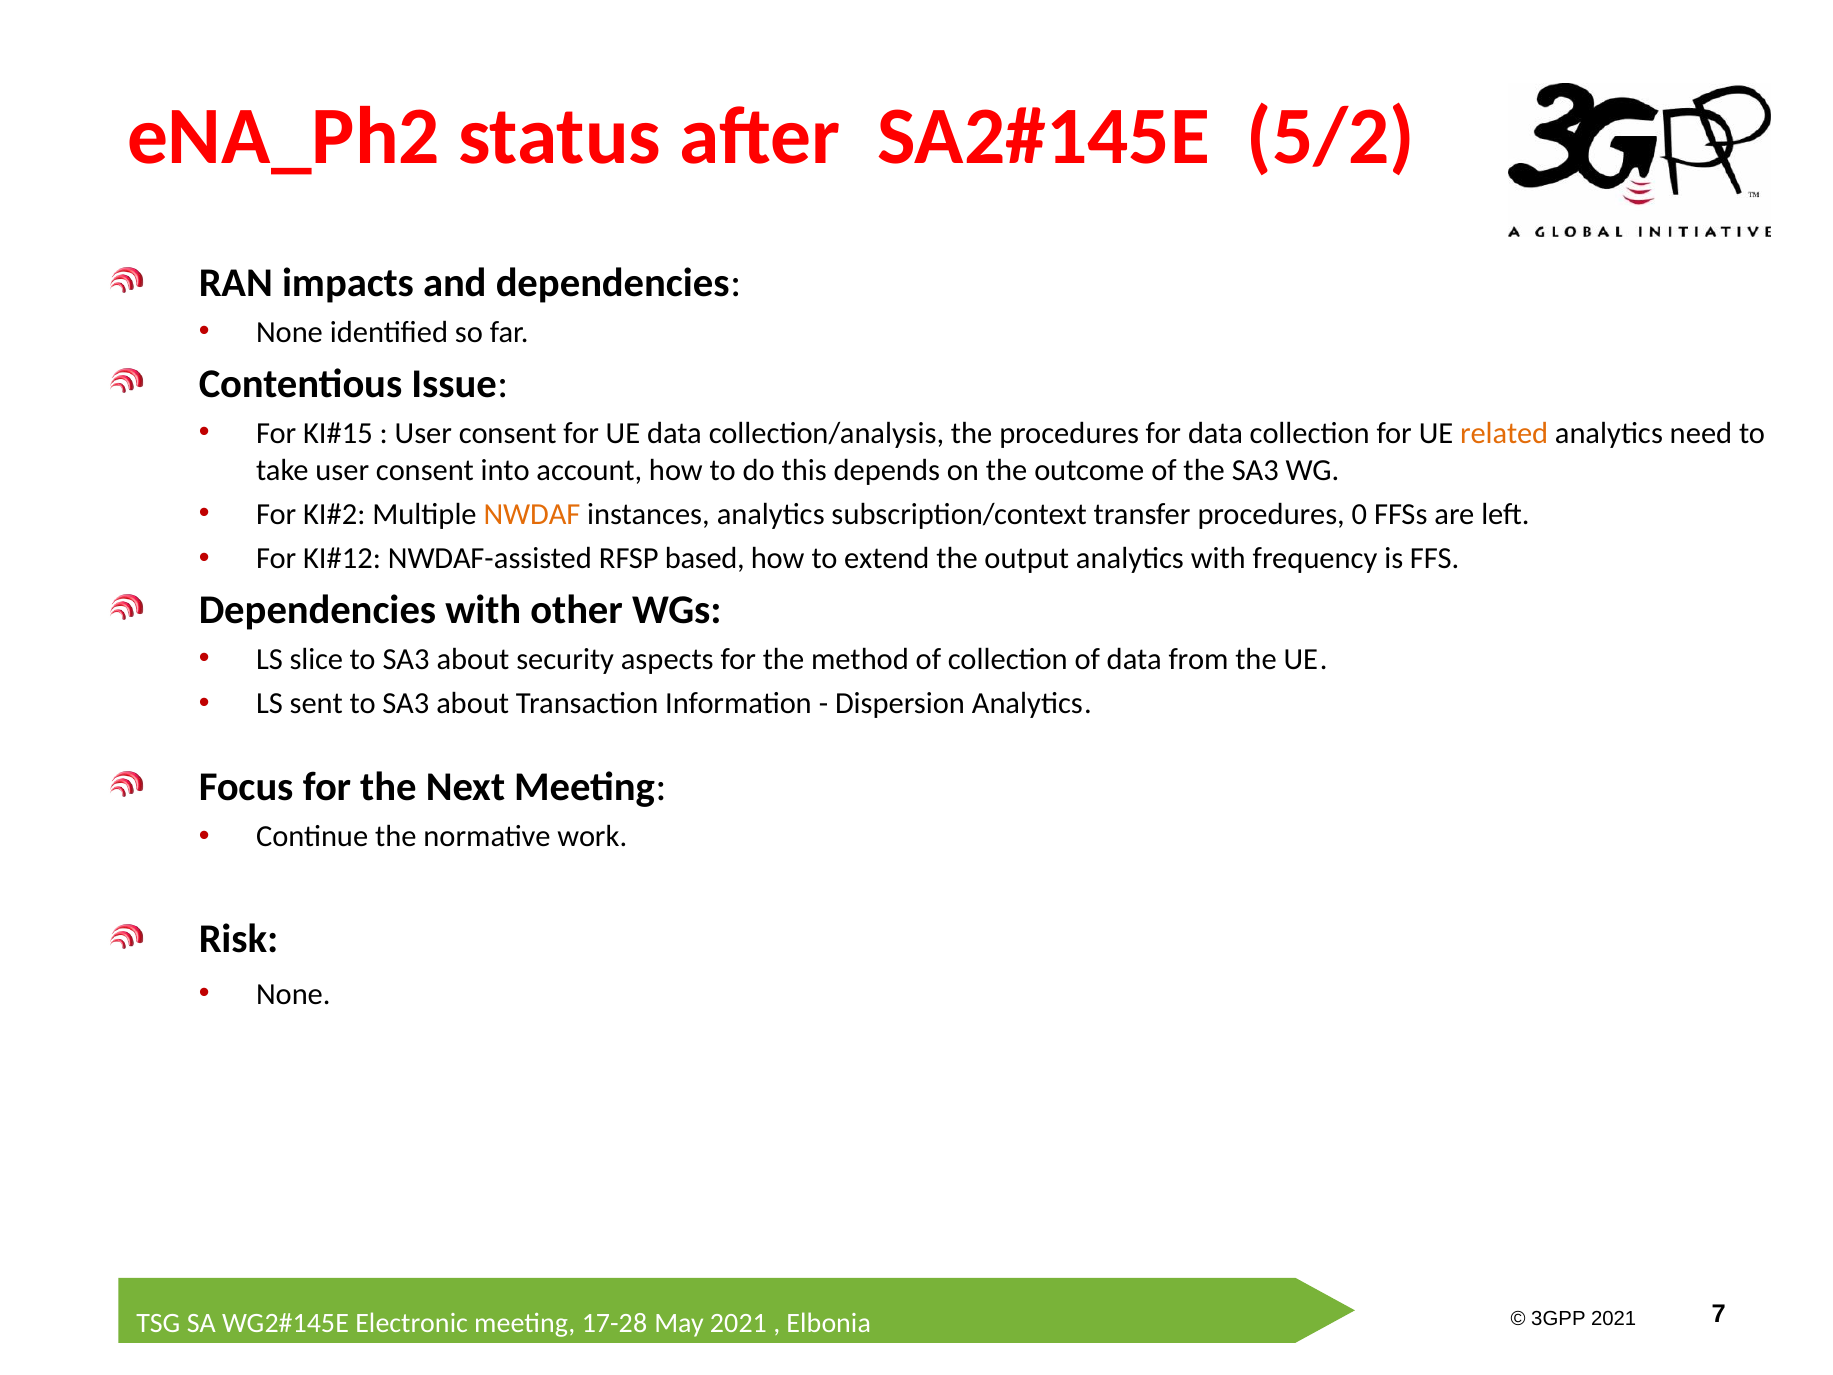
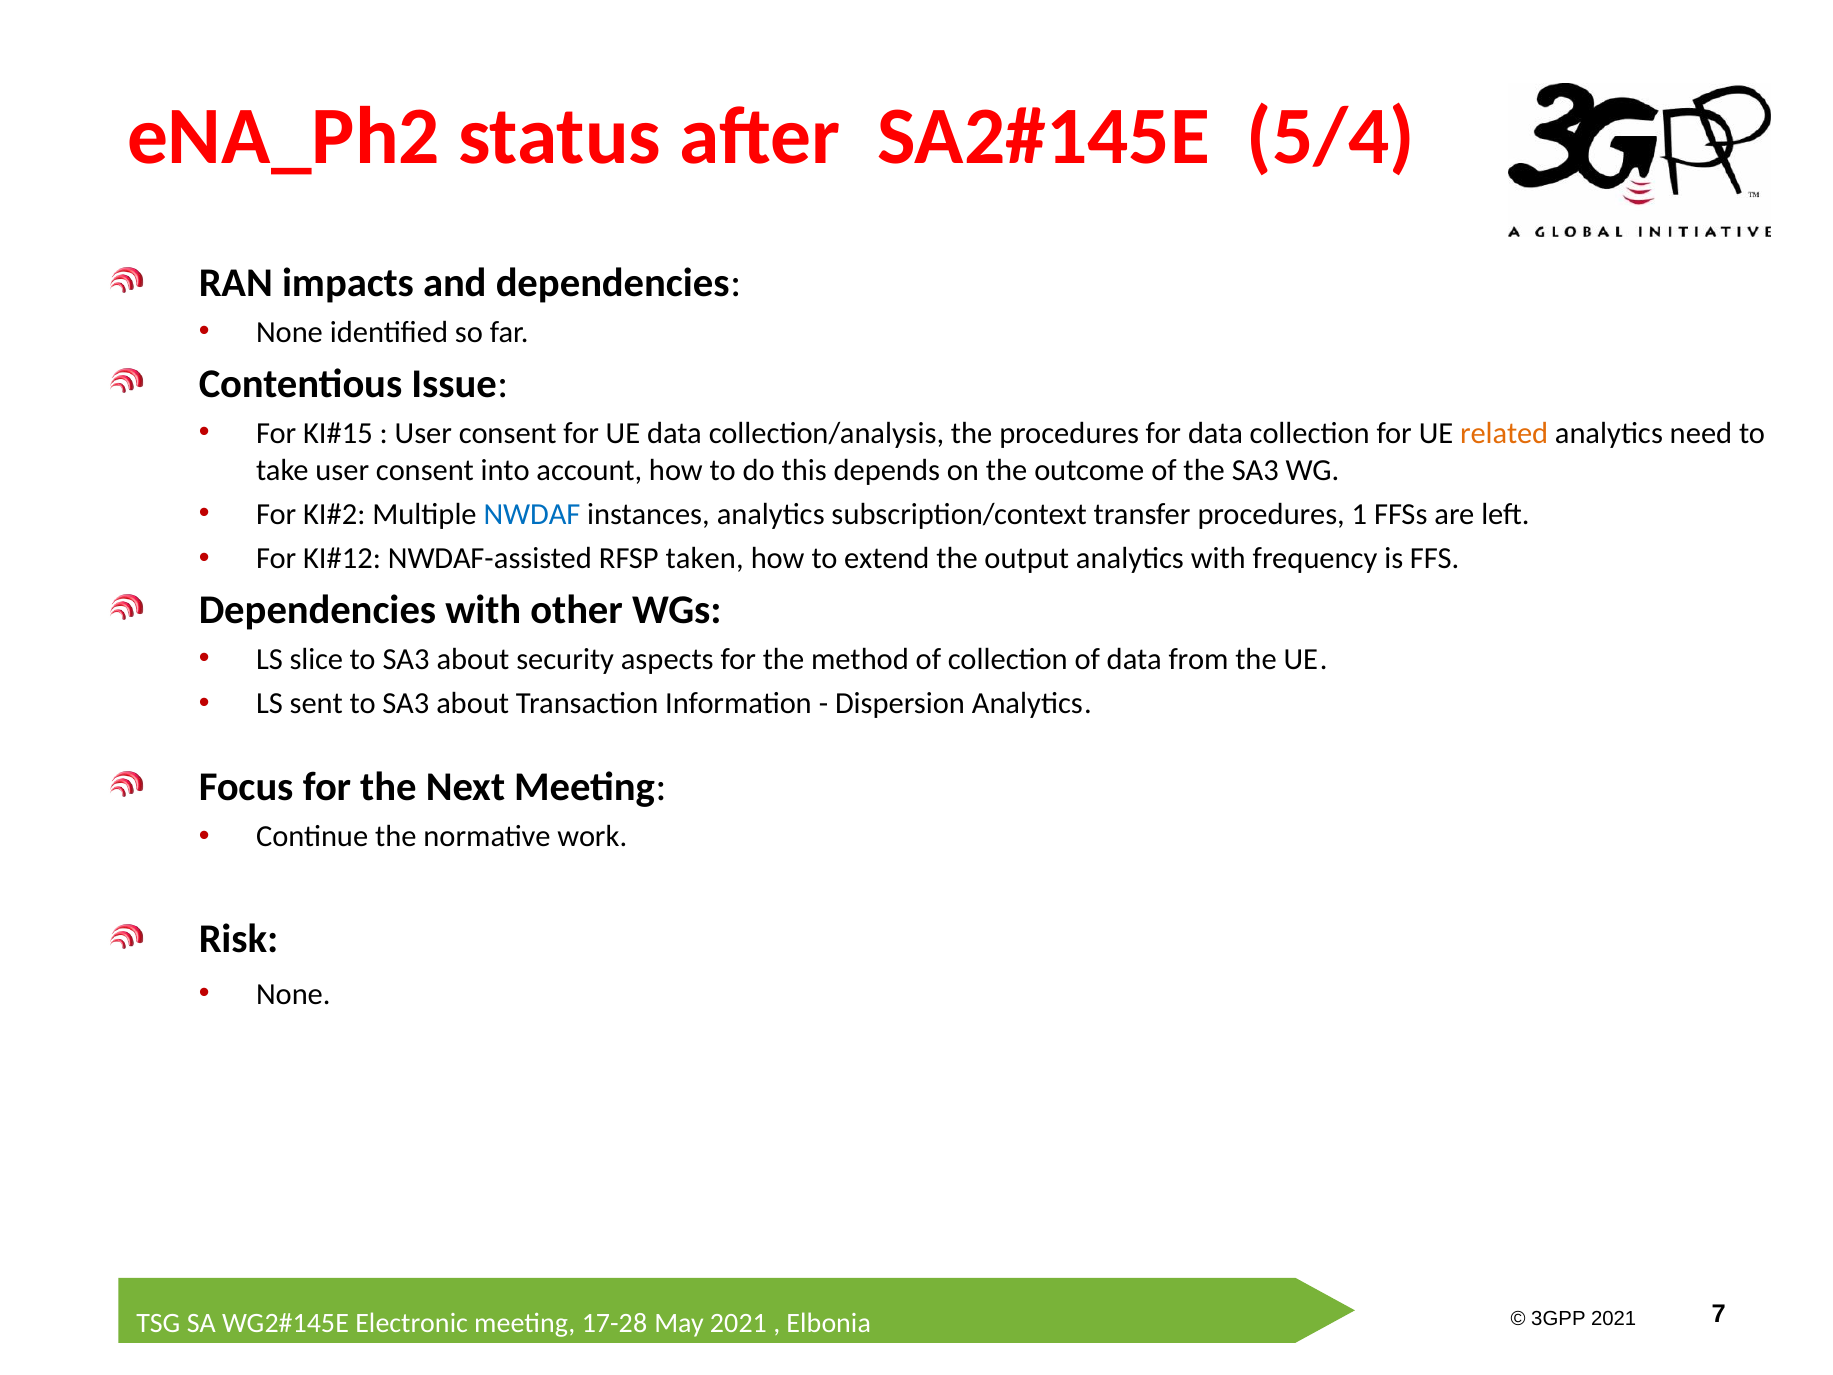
5/2: 5/2 -> 5/4 (1331, 137)
NWDAF colour: orange -> blue (532, 514)
0: 0 -> 1 (1359, 514)
based: based -> taken (705, 559)
